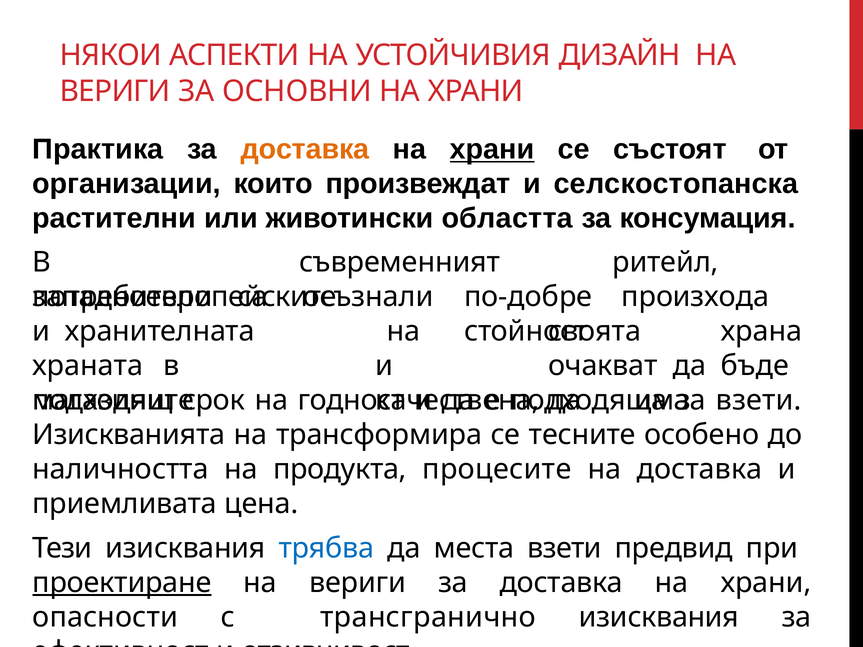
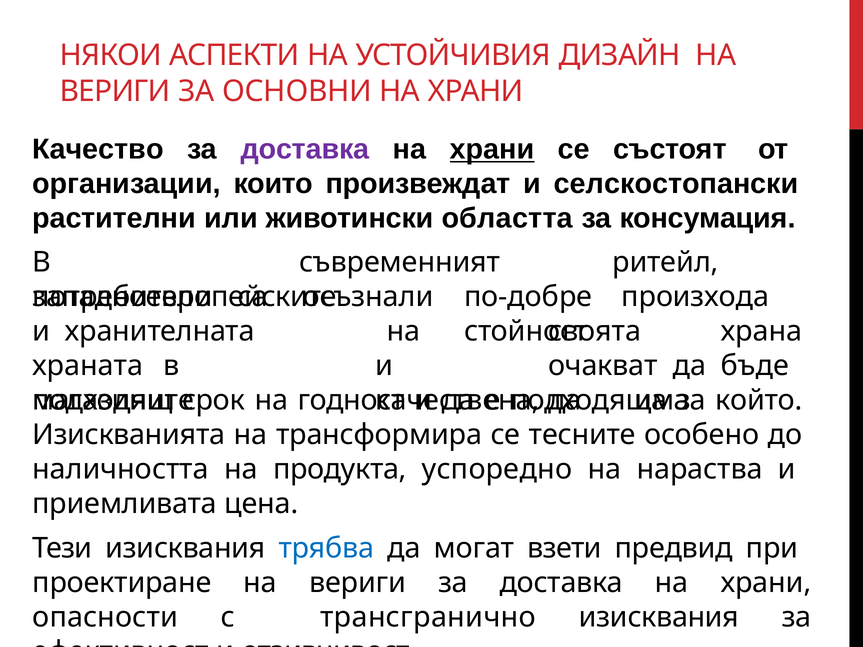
Практика: Практика -> Качество (98, 149)
доставка colour: orange -> purple (305, 149)
селскостопанска: селскостопанска -> селскостопански (676, 184)
взети: взети -> който (759, 401)
процесите: процесите -> успоредно (497, 470)
на доставка: доставка -> нараства (700, 470)
места: места -> могат (474, 548)
проектиране underline: present -> none (122, 583)
